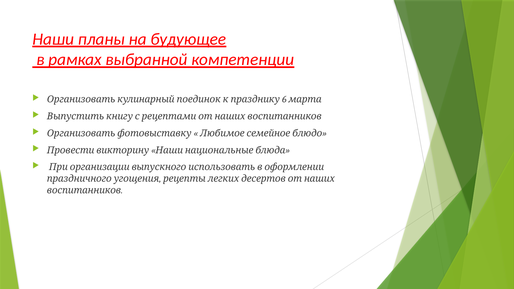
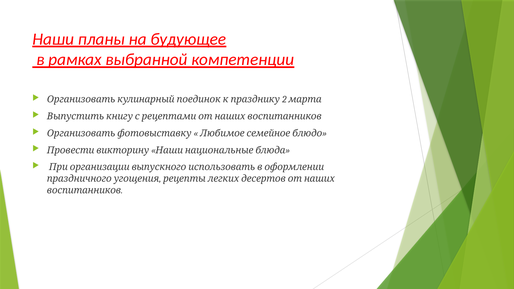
6: 6 -> 2 (284, 99)
